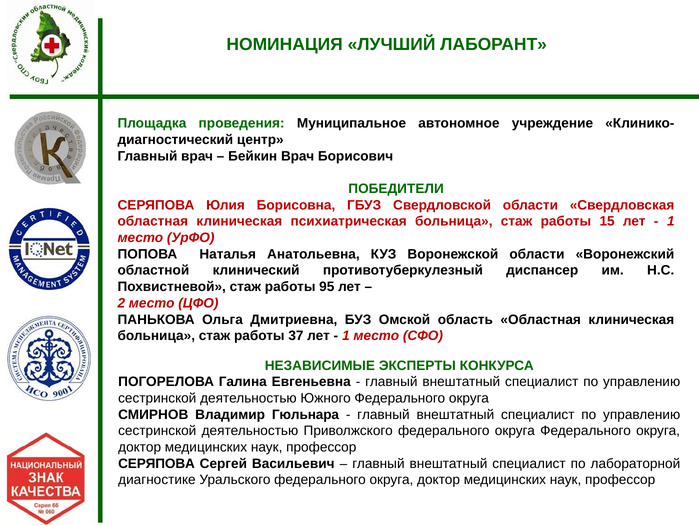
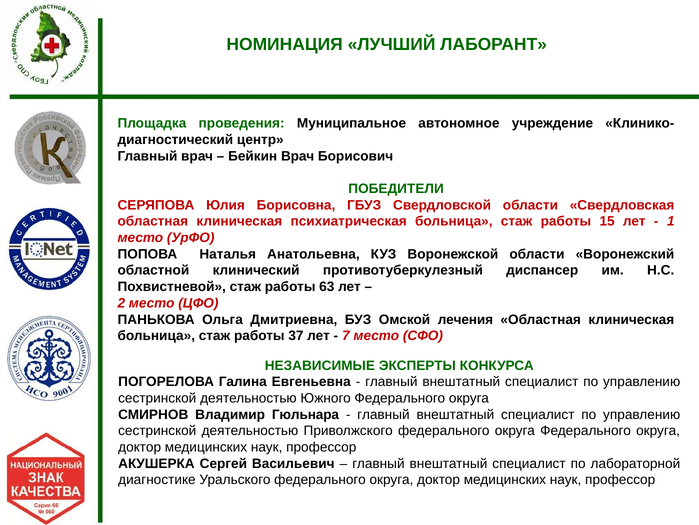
95: 95 -> 63 (327, 286)
область: область -> лечения (465, 319)
1: 1 -> 7 (346, 335)
СЕРЯПОВА: СЕРЯПОВА -> АКУШЕРКА (156, 463)
